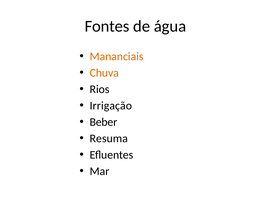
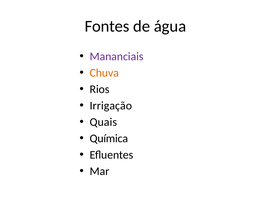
Mananciais colour: orange -> purple (117, 57)
Beber: Beber -> Quais (103, 122)
Resuma: Resuma -> Química (109, 139)
